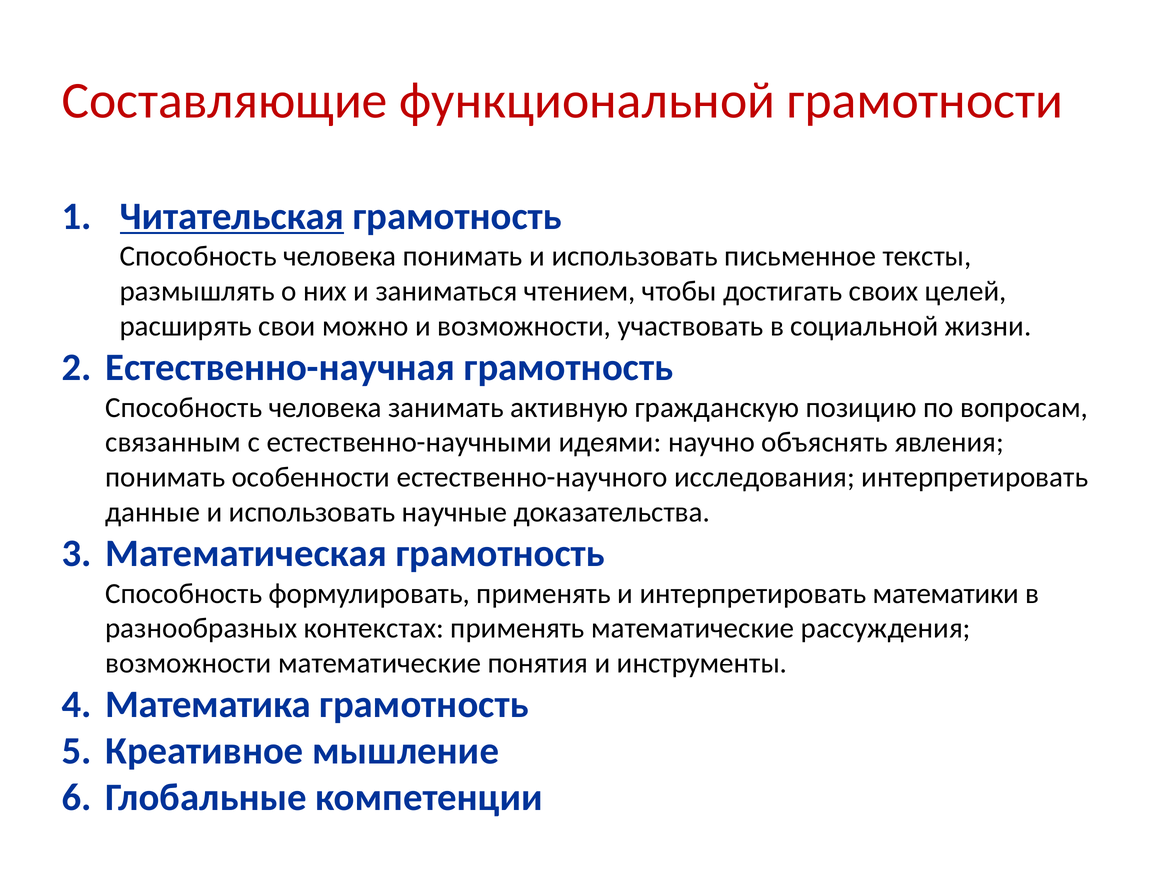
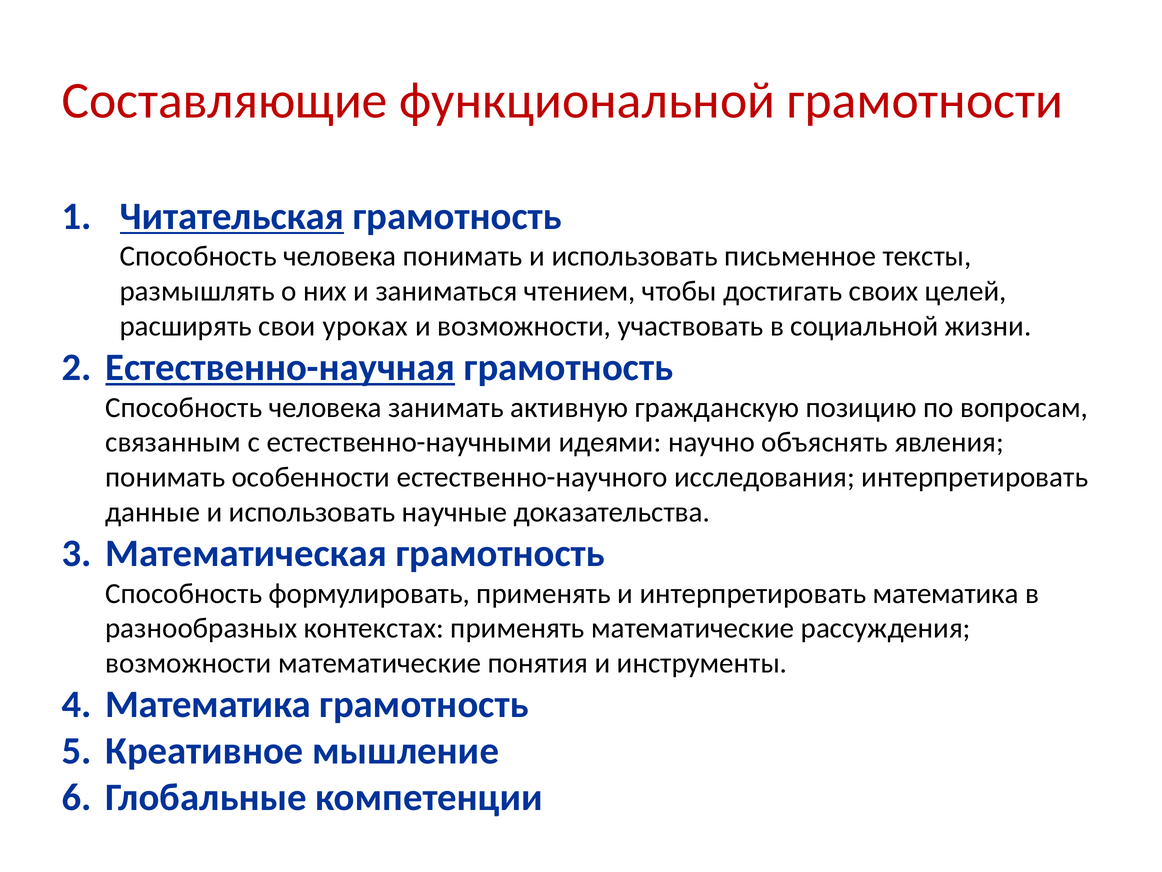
можно: можно -> уроках (365, 326)
Естественно-научная underline: none -> present (280, 367)
интерпретировать математики: математики -> математика (946, 593)
